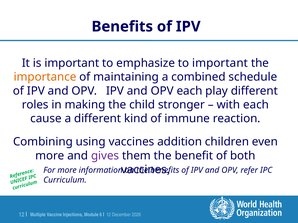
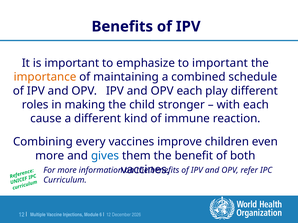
using: using -> every (91, 142)
addition: addition -> improve (180, 142)
gives colour: purple -> blue (105, 156)
